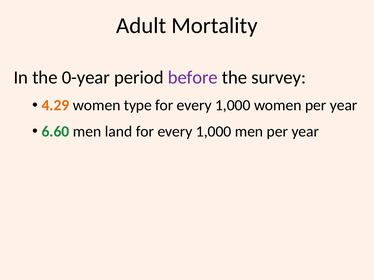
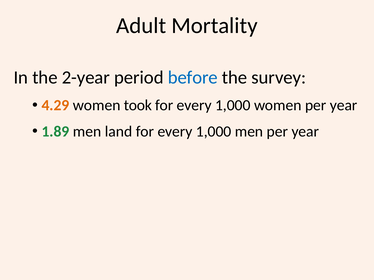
0-year: 0-year -> 2-year (86, 78)
before colour: purple -> blue (193, 78)
type: type -> took (138, 105)
6.60: 6.60 -> 1.89 (55, 132)
